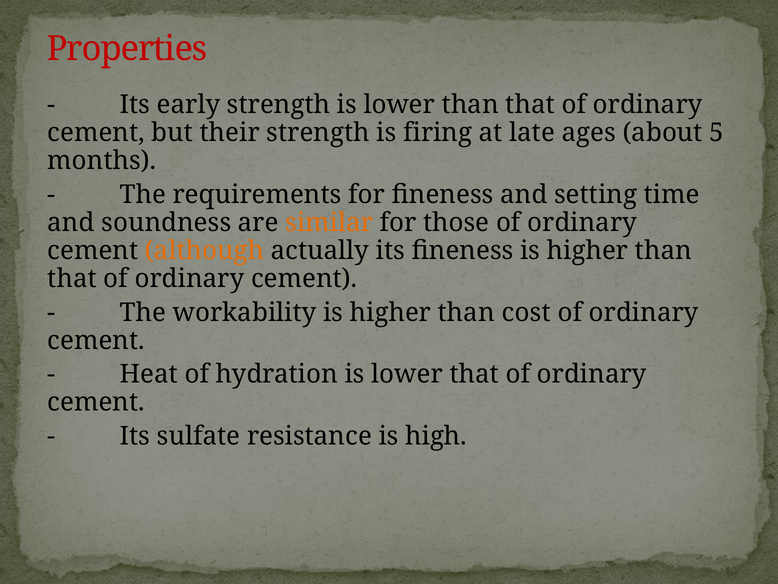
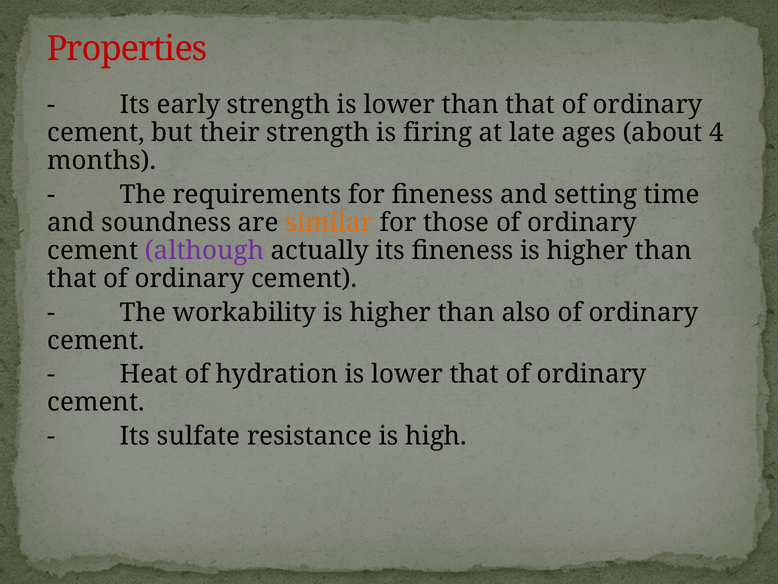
5: 5 -> 4 (717, 133)
although colour: orange -> purple (205, 250)
cost: cost -> also (526, 312)
